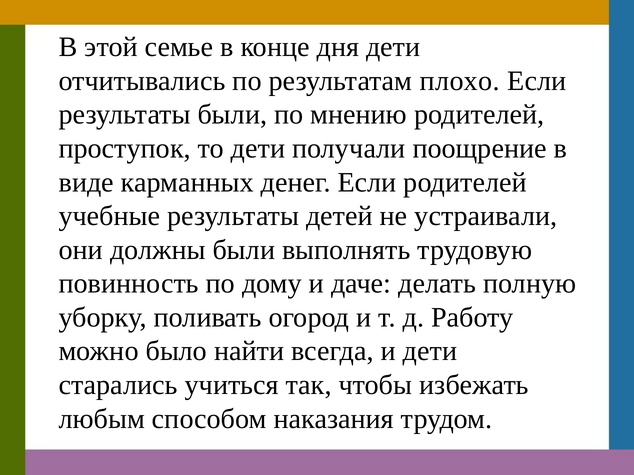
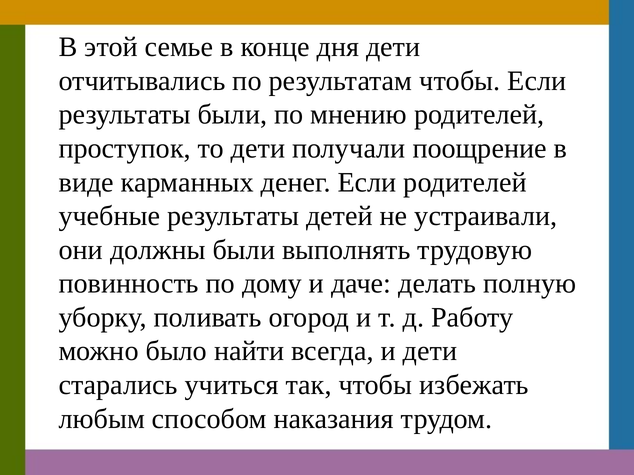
результатам плохо: плохо -> чтобы (460, 81)
